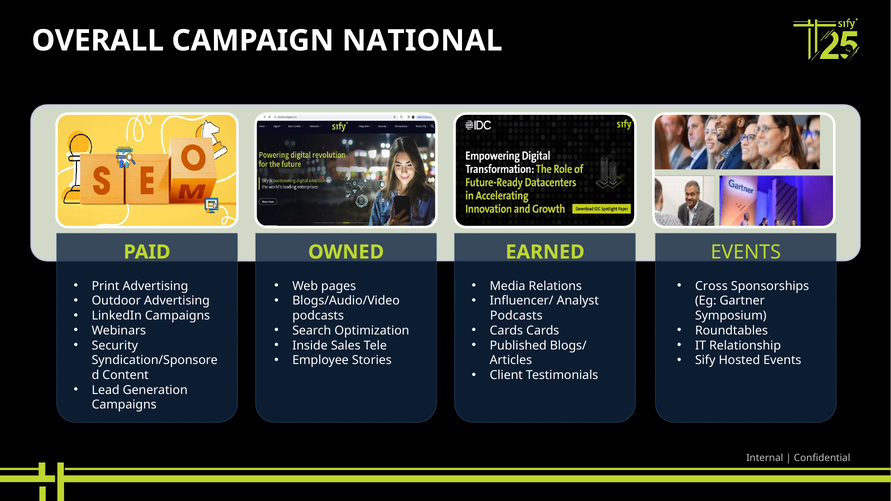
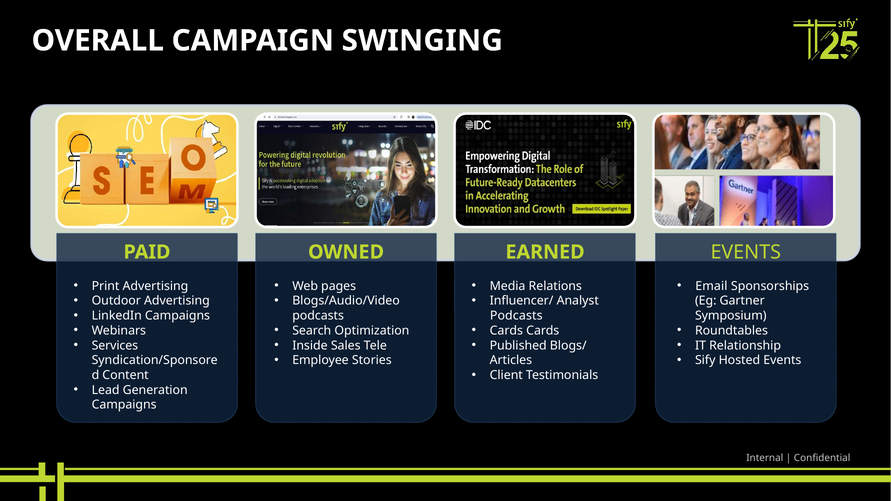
NATIONAL: NATIONAL -> SWINGING (422, 41)
Cross: Cross -> Email (711, 286)
Security: Security -> Services (115, 346)
